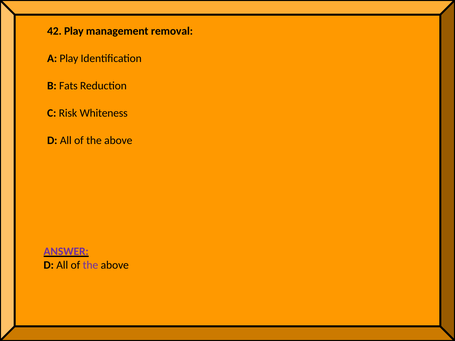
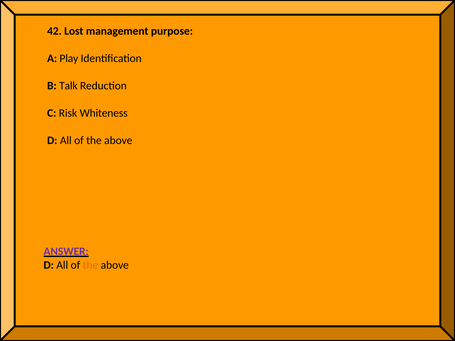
42 Play: Play -> Lost (74, 31)
removal: removal -> purpose (172, 31)
Fats: Fats -> Talk (68, 86)
the colour: purple -> orange (90, 265)
